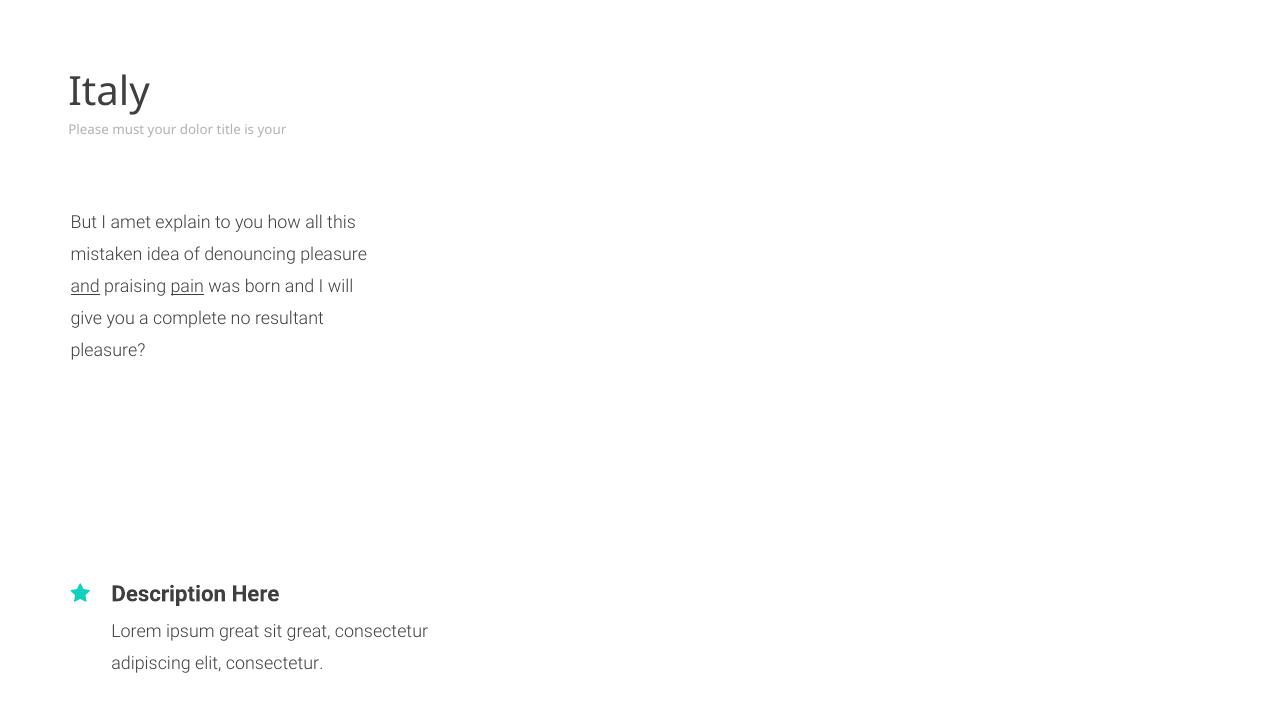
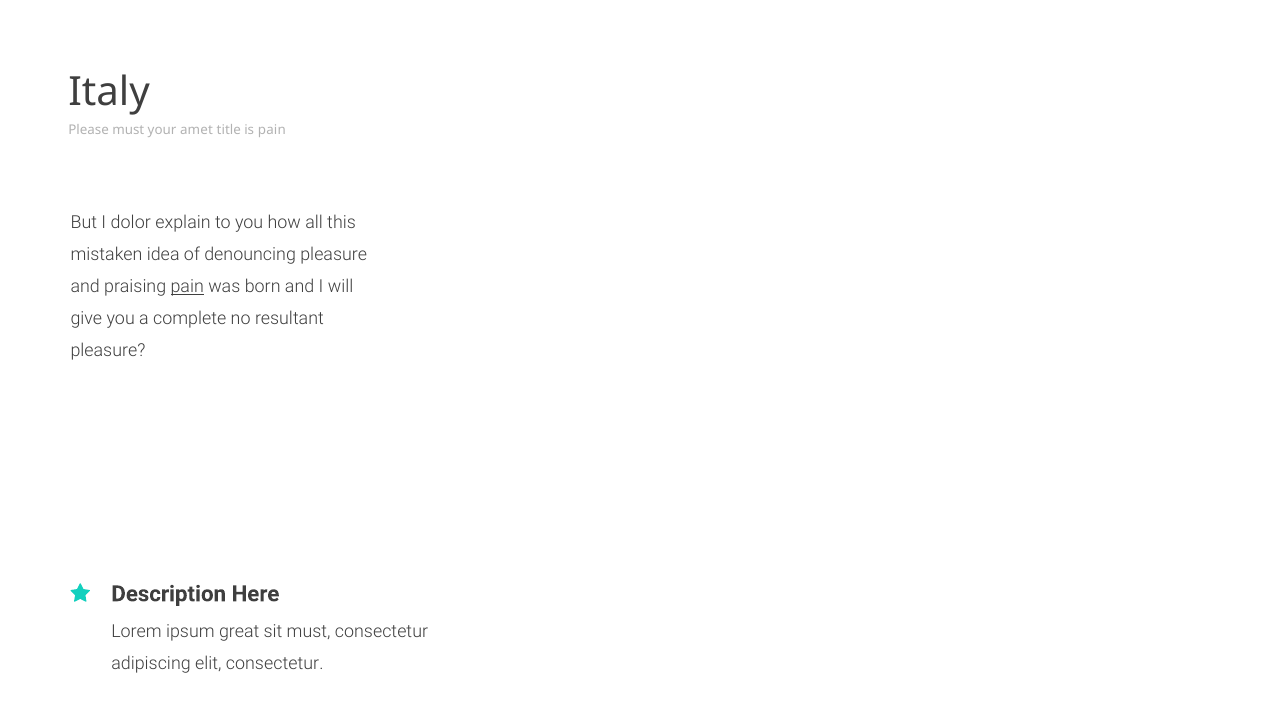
dolor: dolor -> amet (197, 130)
is your: your -> pain (272, 130)
amet: amet -> dolor (131, 223)
and underline: present -> none (85, 287)
sit great: great -> must (309, 632)
